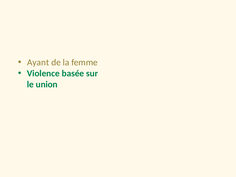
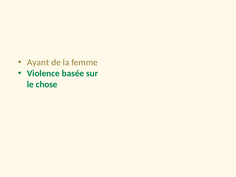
union: union -> chose (47, 84)
